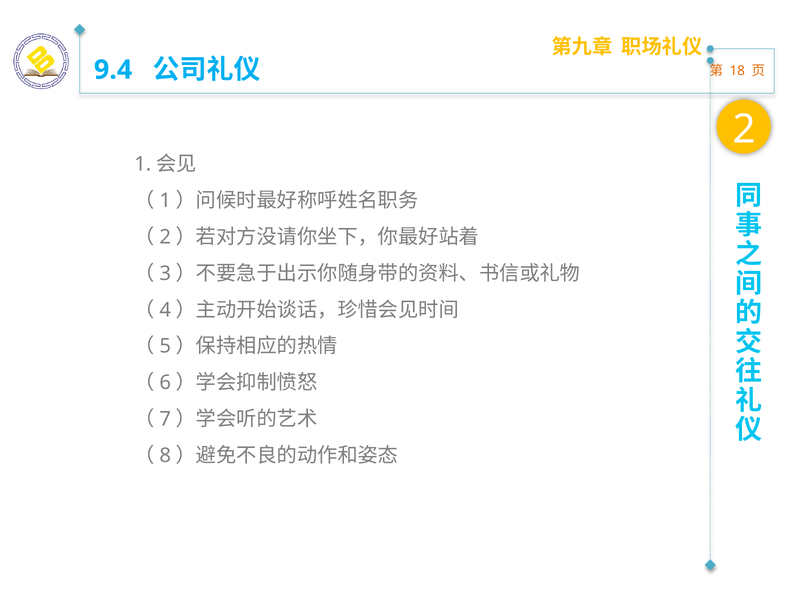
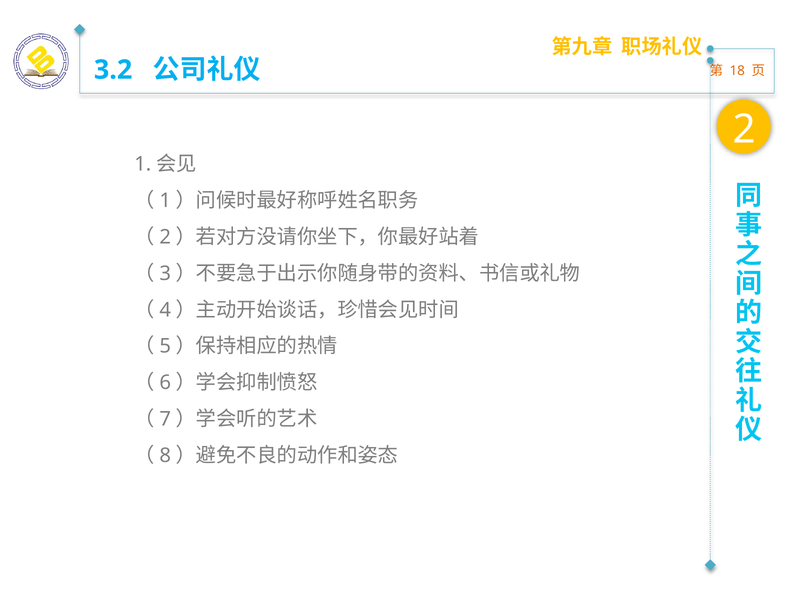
9.4: 9.4 -> 3.2 (113, 70)
